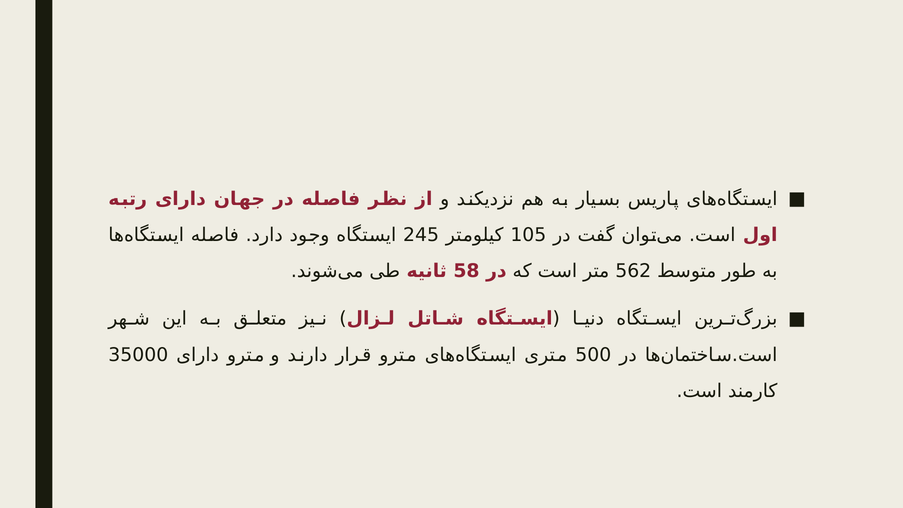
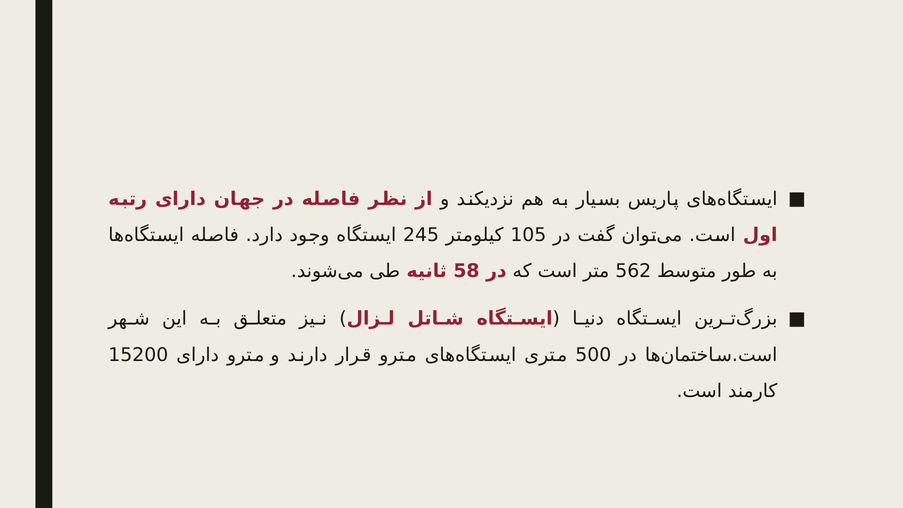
35000: 35000 -> 15200 (138, 355)
